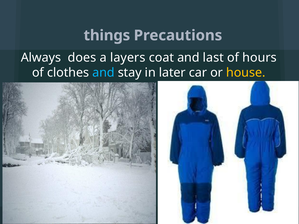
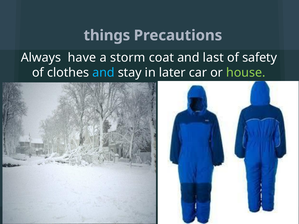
does: does -> have (82, 58)
layers: layers -> storm (128, 58)
hours: hours -> safety (260, 58)
house colour: yellow -> light green (246, 73)
